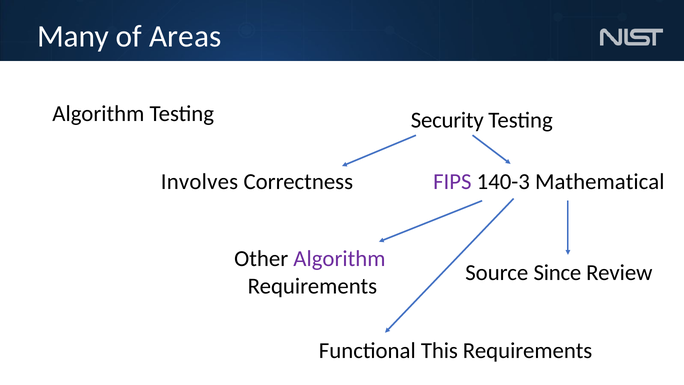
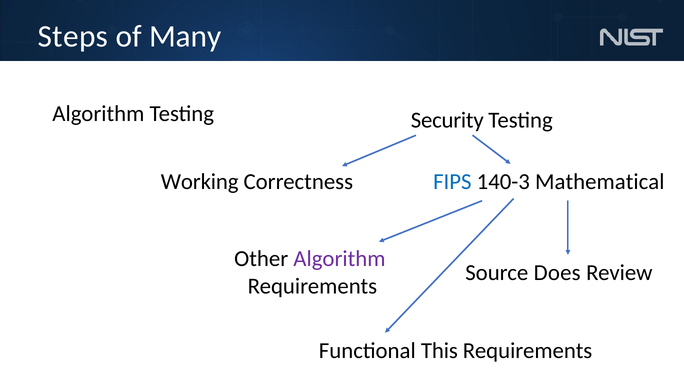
Many: Many -> Steps (73, 36)
Areas: Areas -> Many (185, 36)
Involves: Involves -> Working (200, 182)
FIPS colour: purple -> blue (452, 182)
Since: Since -> Does (557, 272)
